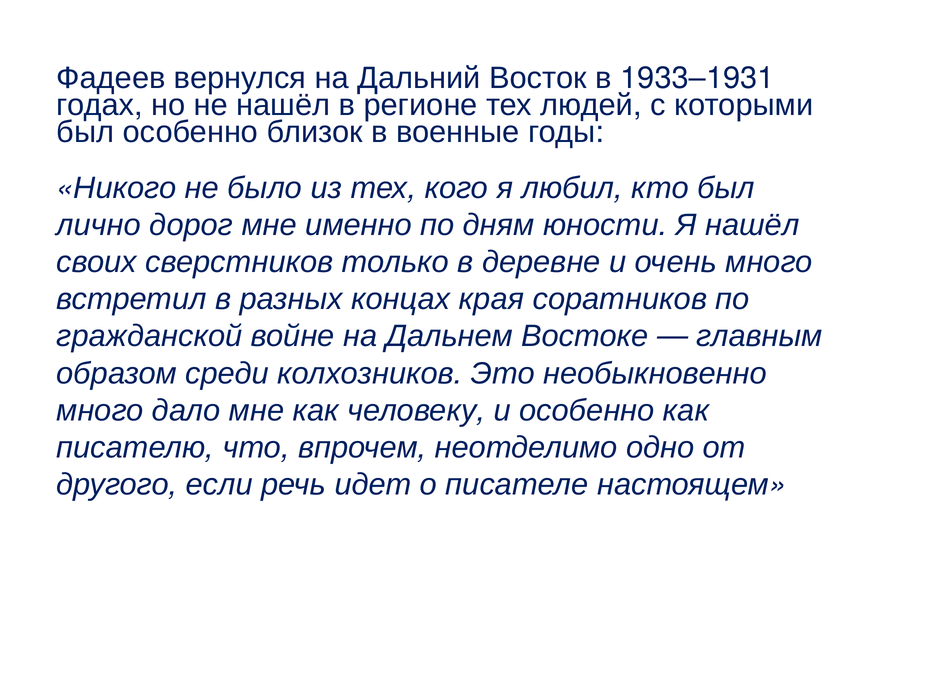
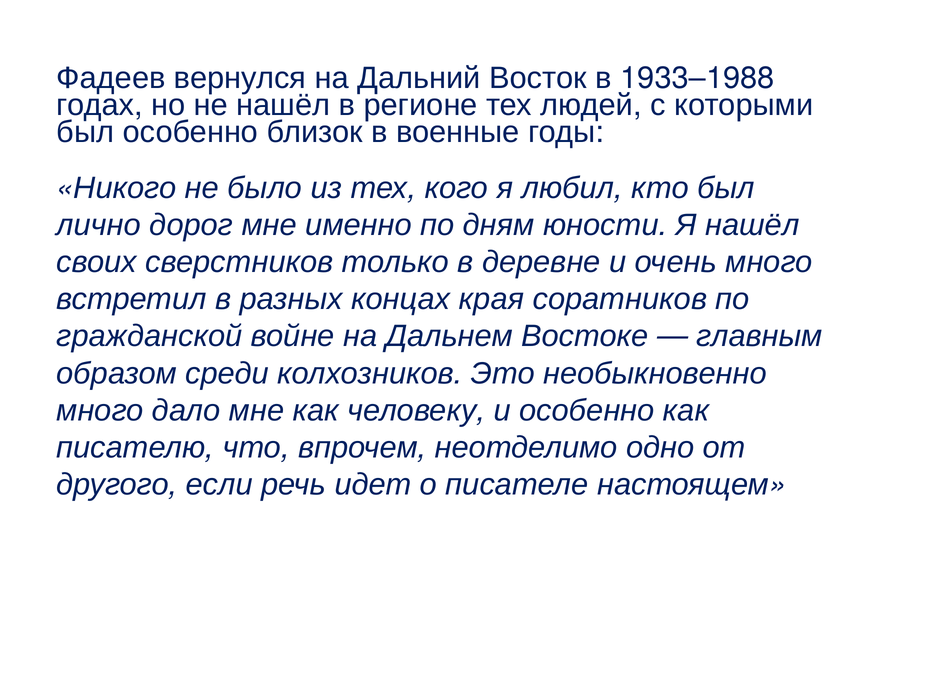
1933–1931: 1933–1931 -> 1933–1988 (697, 78)
